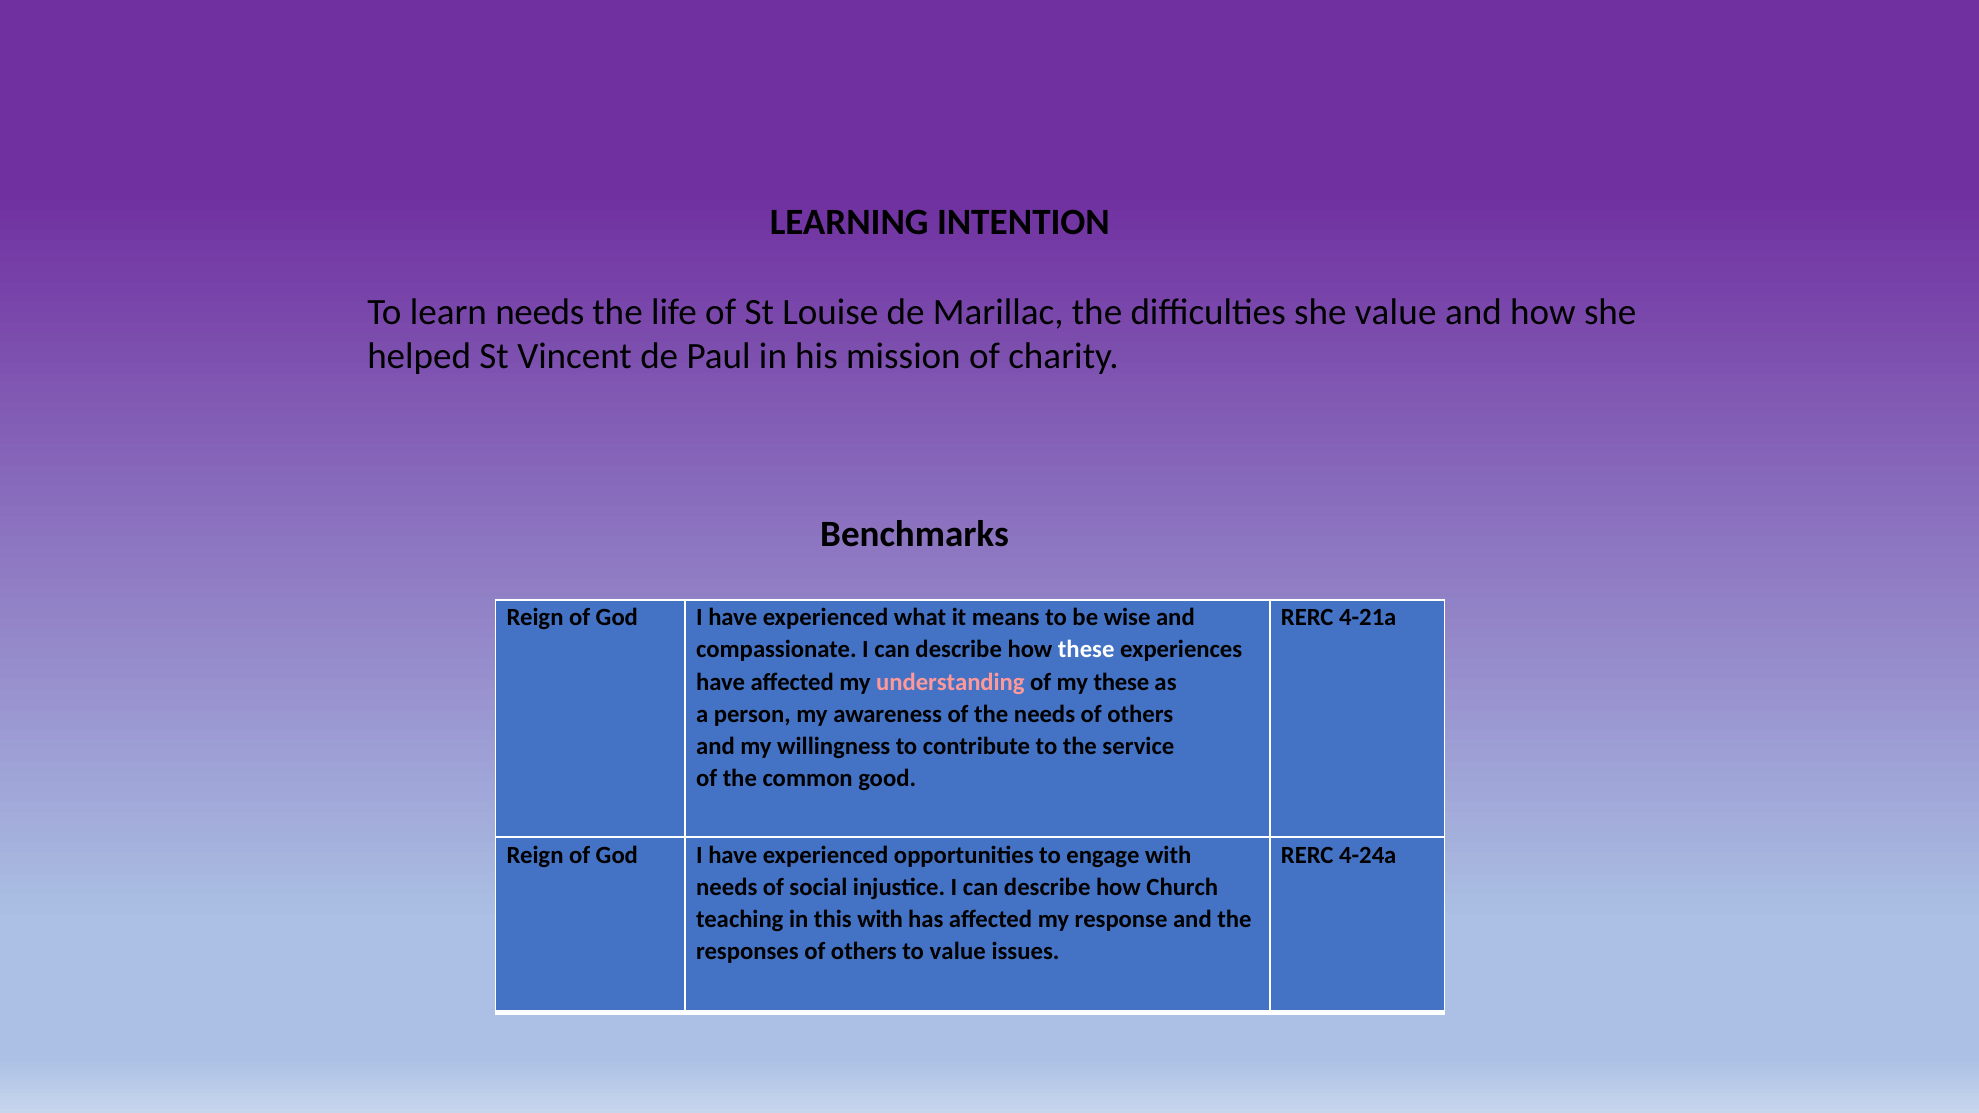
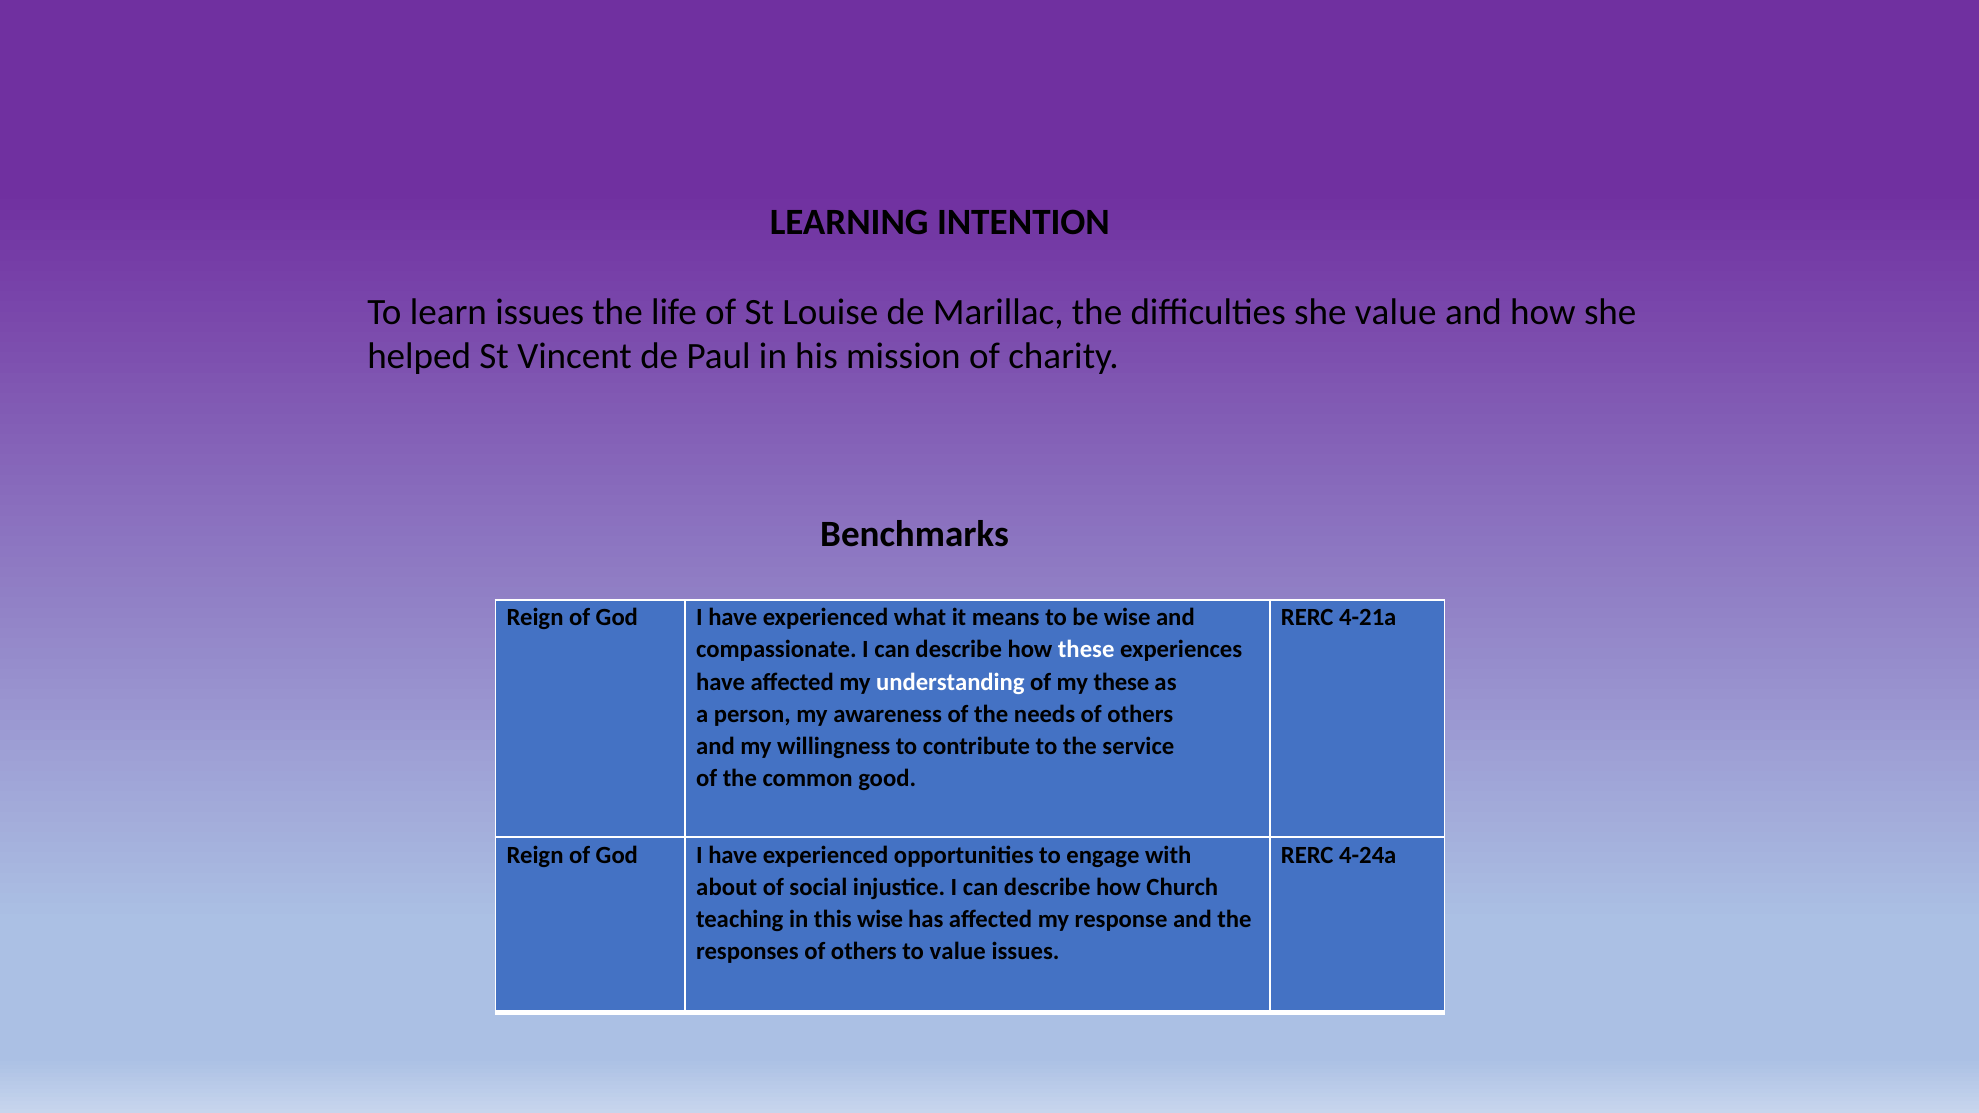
learn needs: needs -> issues (540, 312)
understanding colour: pink -> white (950, 682)
needs: needs -> about (727, 887)
this with: with -> wise (880, 920)
